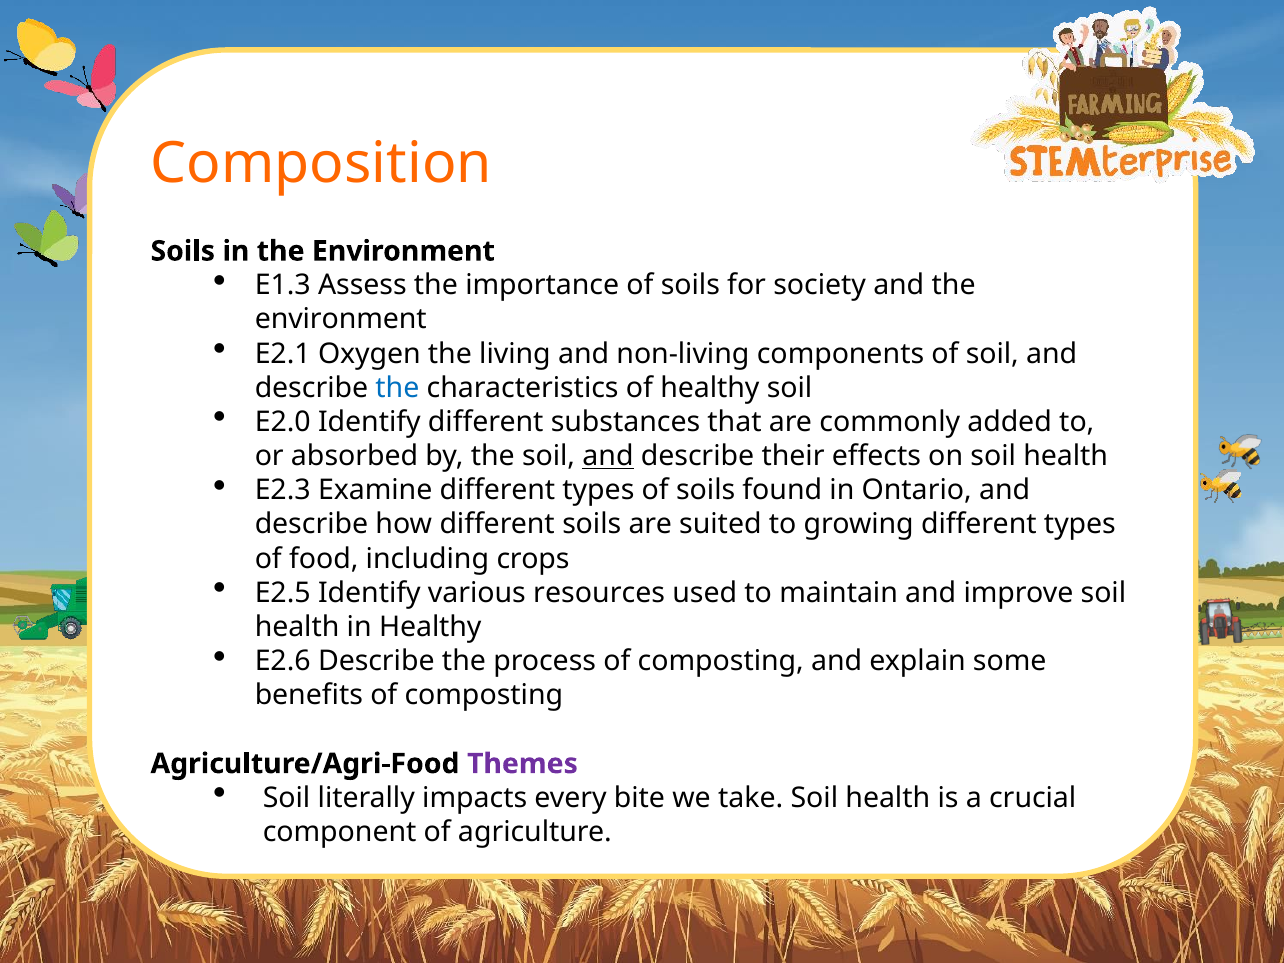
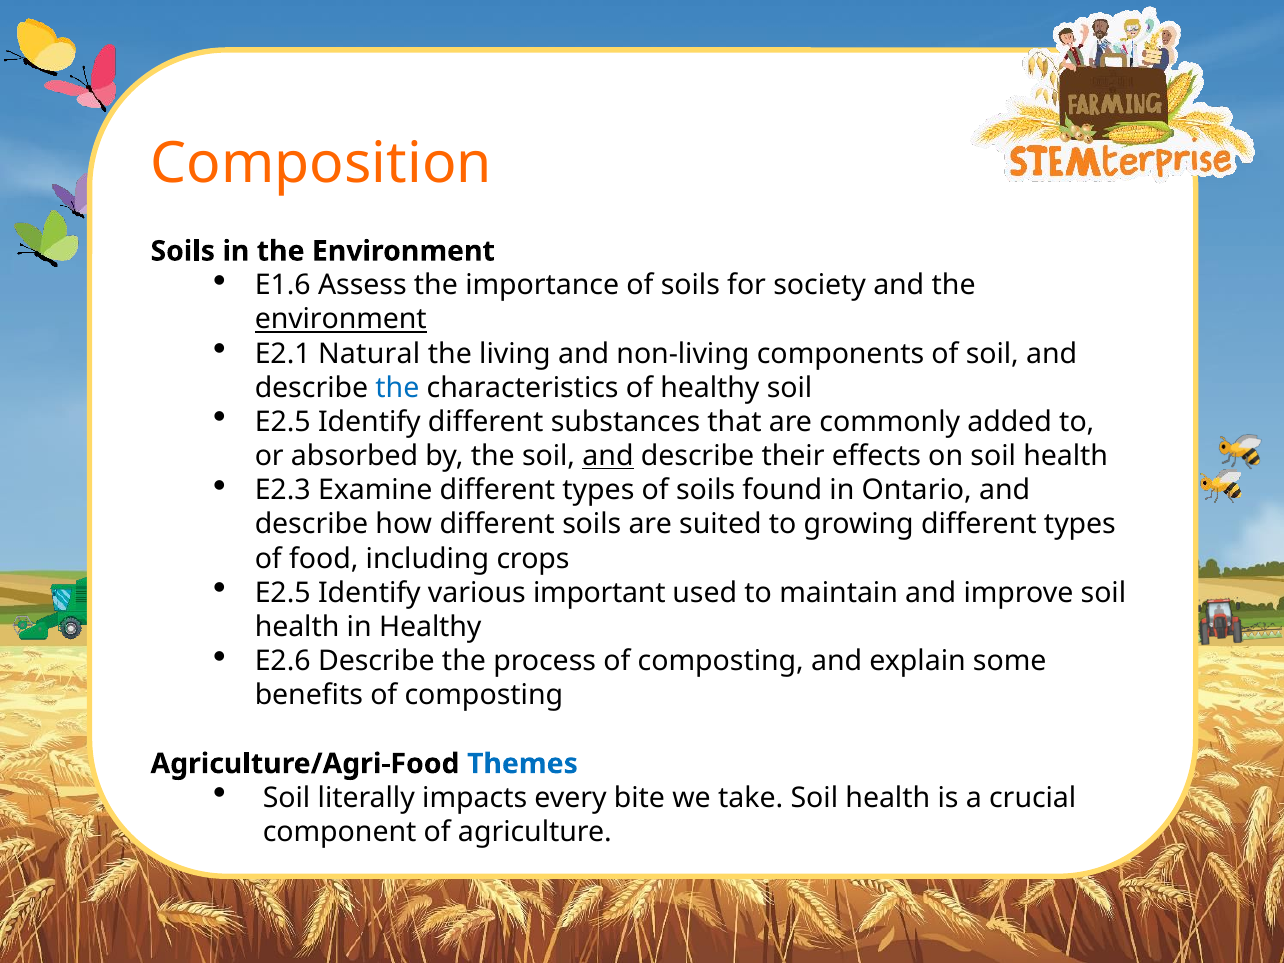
E1.3: E1.3 -> E1.6 (283, 285)
environment underline: none -> present (341, 320)
Oxygen: Oxygen -> Natural (369, 354)
E2.0: E2.0 -> E2.5 (283, 422)
resources: resources -> important (599, 593)
Themes colour: purple -> blue (522, 764)
